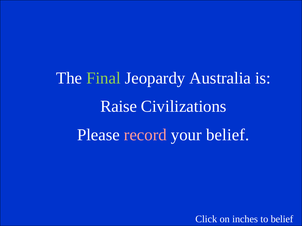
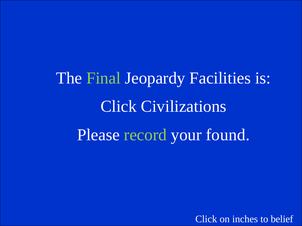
Australia: Australia -> Facilities (220, 78)
Raise: Raise -> Click (119, 107)
record colour: pink -> light green (145, 135)
your belief: belief -> found (228, 135)
